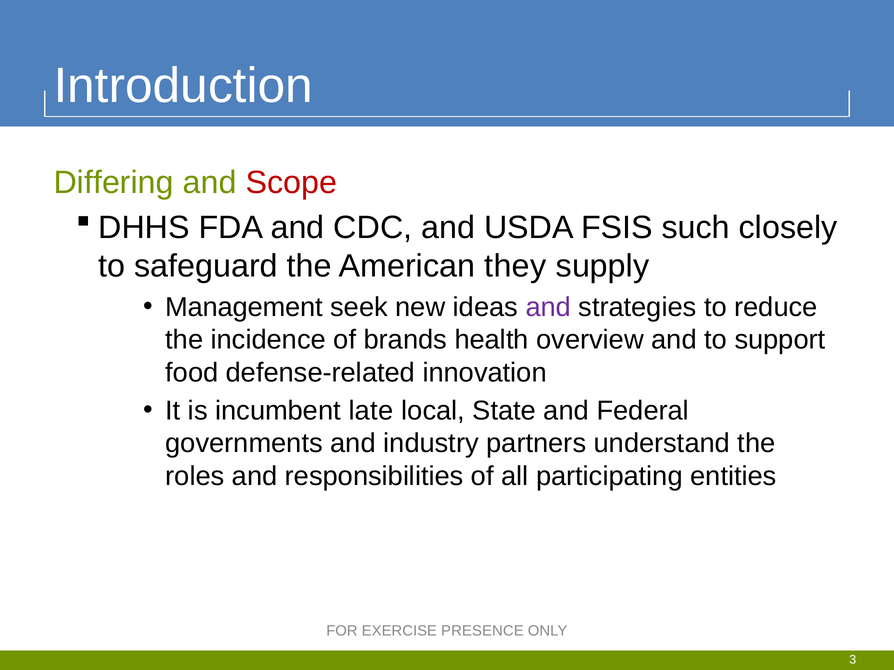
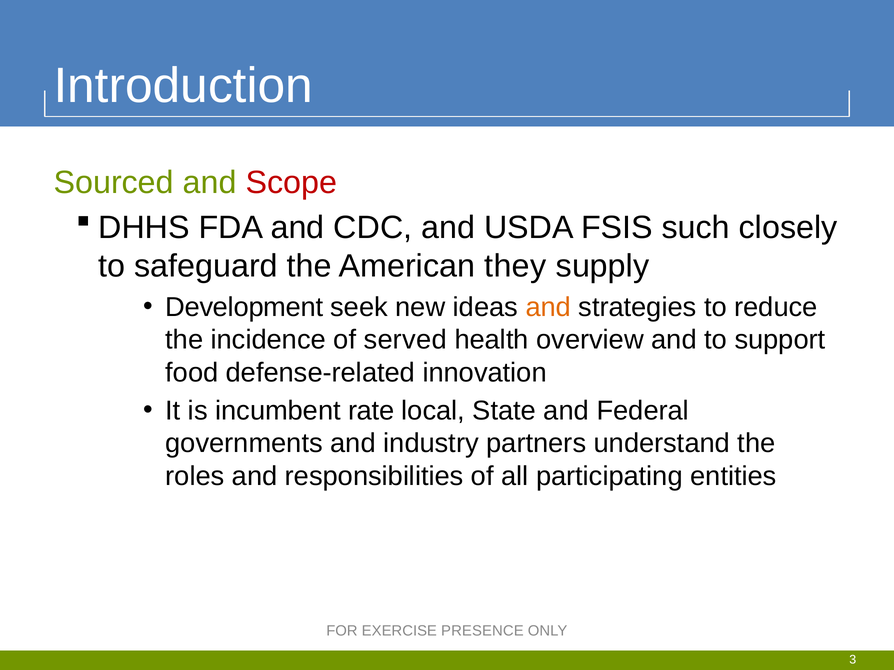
Differing: Differing -> Sourced (114, 183)
Management: Management -> Development (244, 307)
and colour: purple -> orange (548, 307)
brands: brands -> served (405, 340)
late: late -> rate (371, 411)
